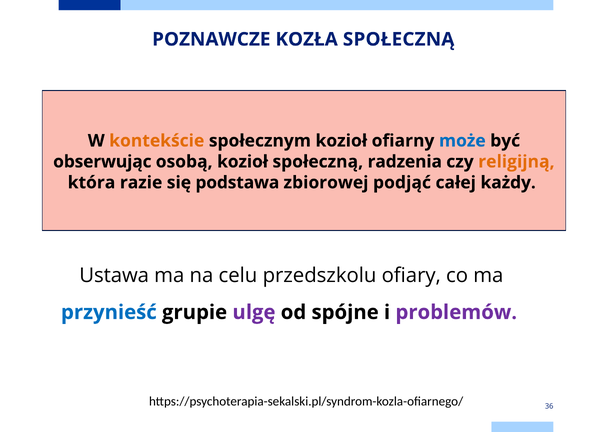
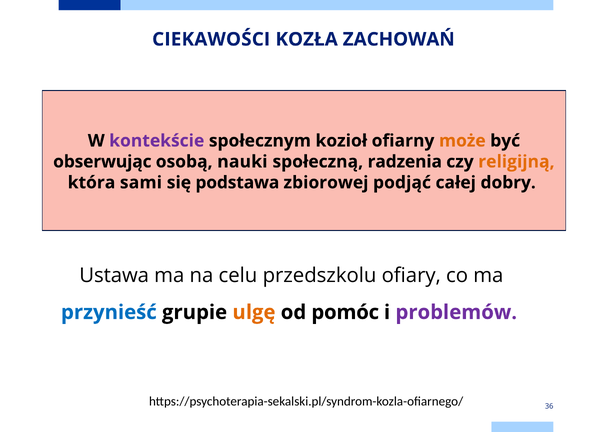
POZNAWCZE: POZNAWCZE -> CIEKAWOŚCI (211, 39)
KOZŁA SPOŁECZNĄ: SPOŁECZNĄ -> ZACHOWAŃ (399, 39)
kontekście colour: orange -> purple (157, 141)
może colour: blue -> orange (462, 141)
osobą kozioł: kozioł -> nauki (242, 162)
razie: razie -> sami (141, 183)
każdy: każdy -> dobry (508, 183)
ulgę colour: purple -> orange (254, 313)
spójne: spójne -> pomóc (345, 313)
